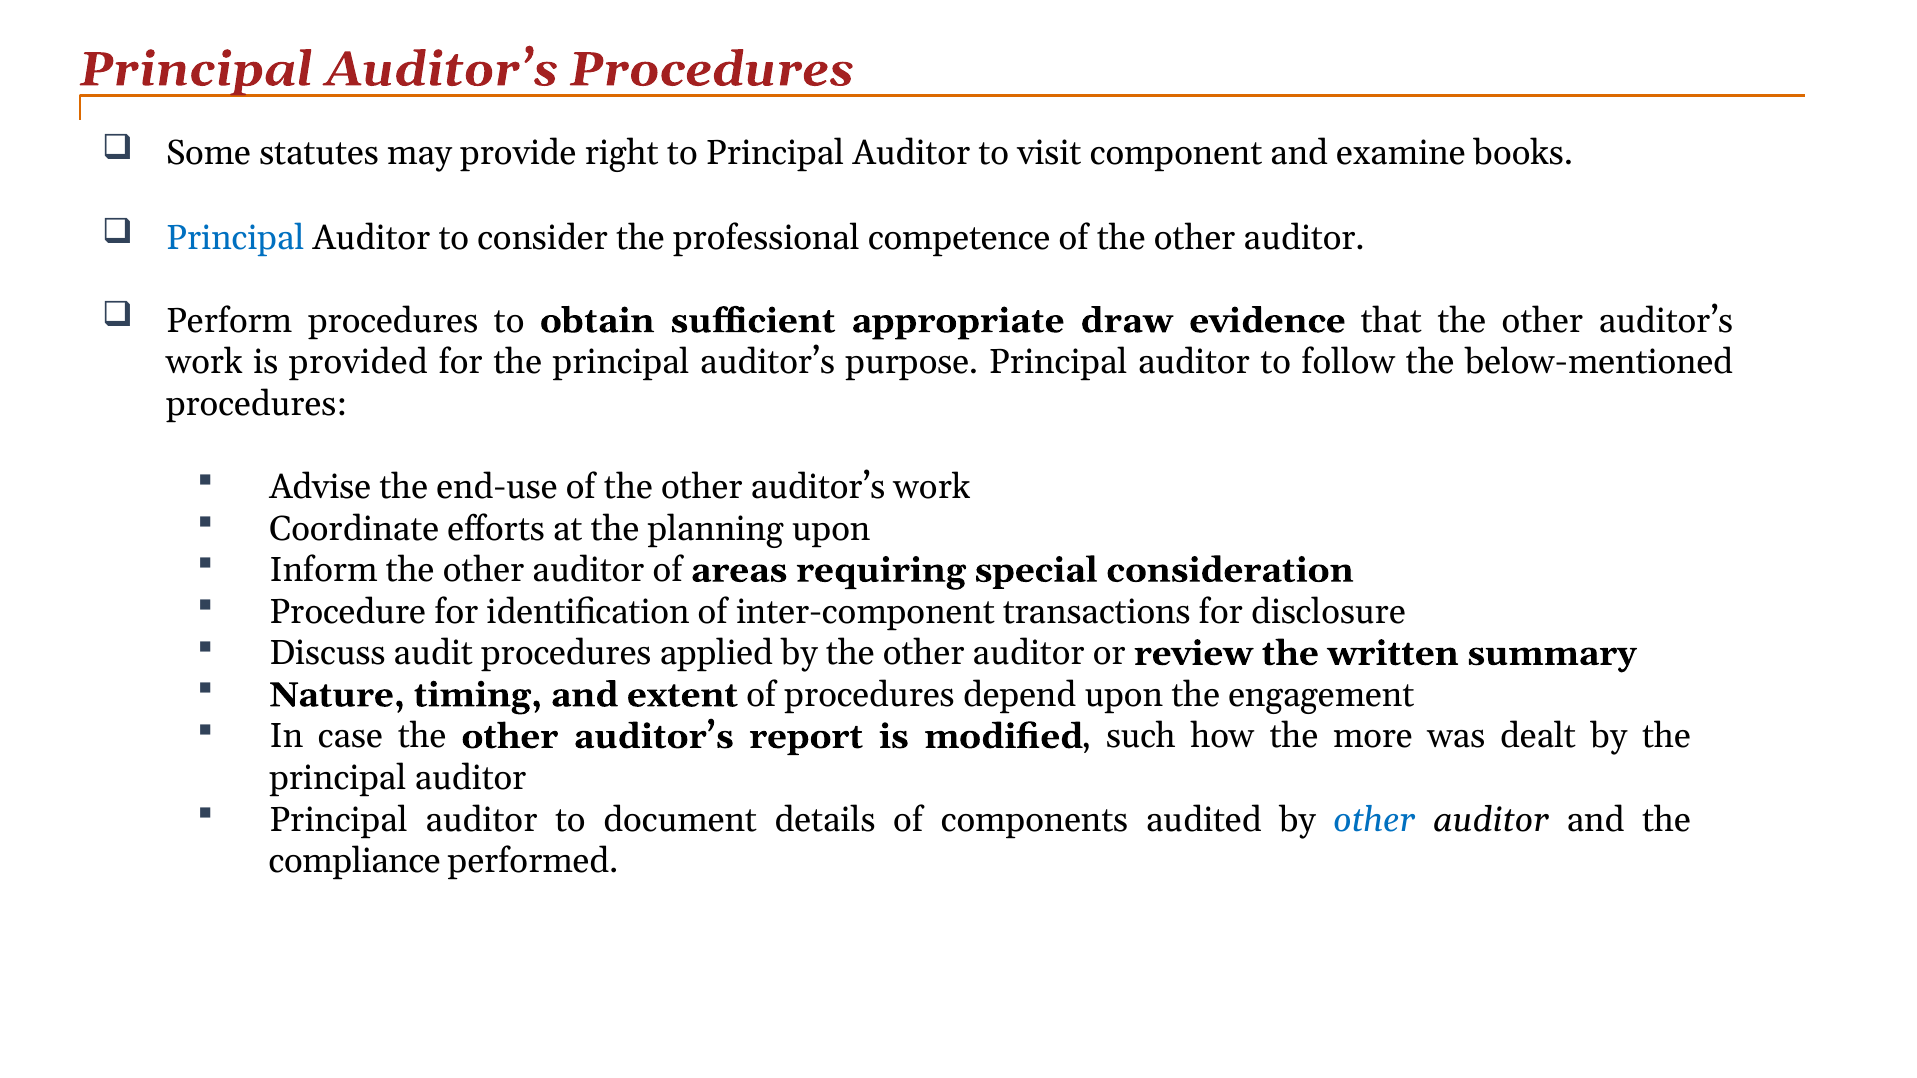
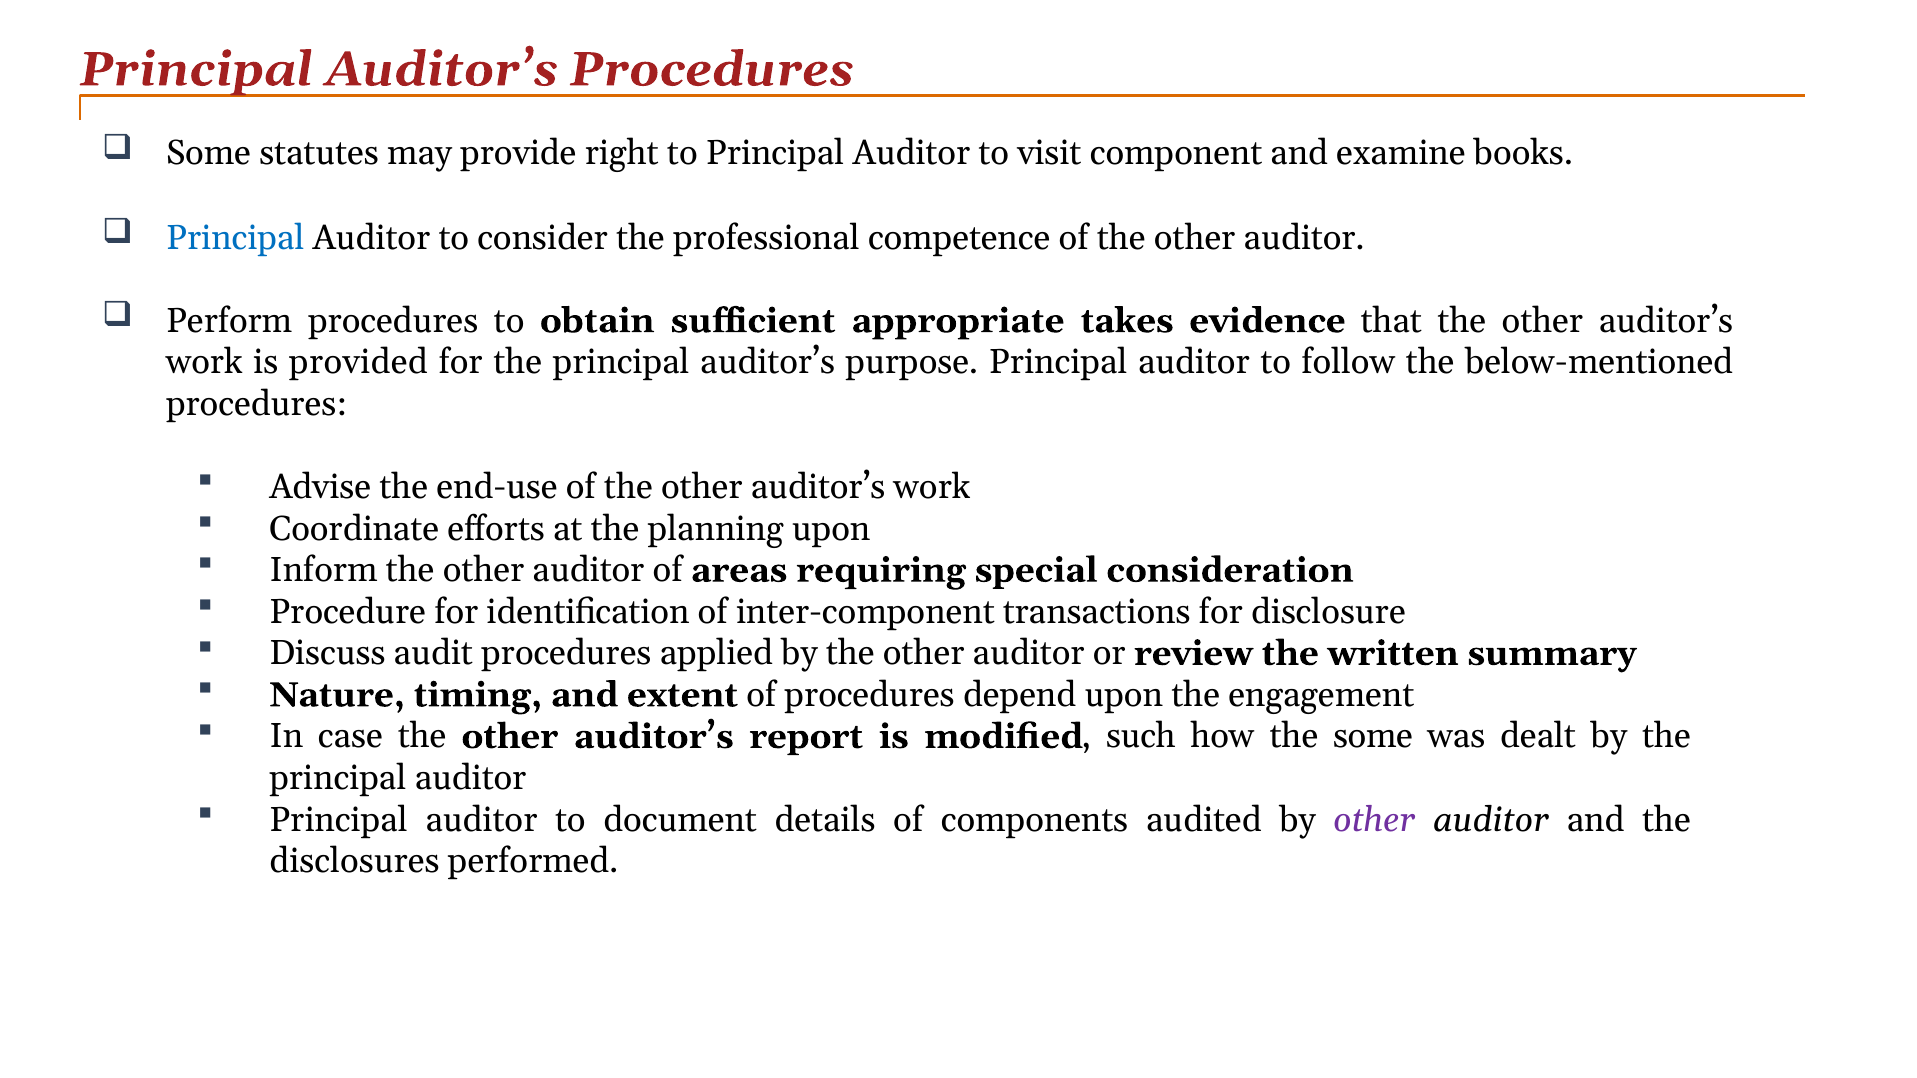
draw: draw -> takes (1127, 321)
the more: more -> some (1373, 737)
other colour: blue -> purple (1374, 820)
compliance: compliance -> disclosures (354, 861)
